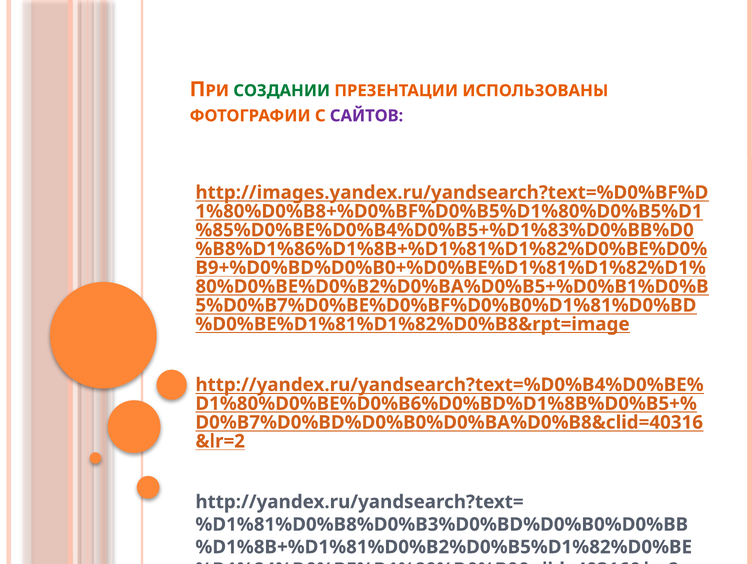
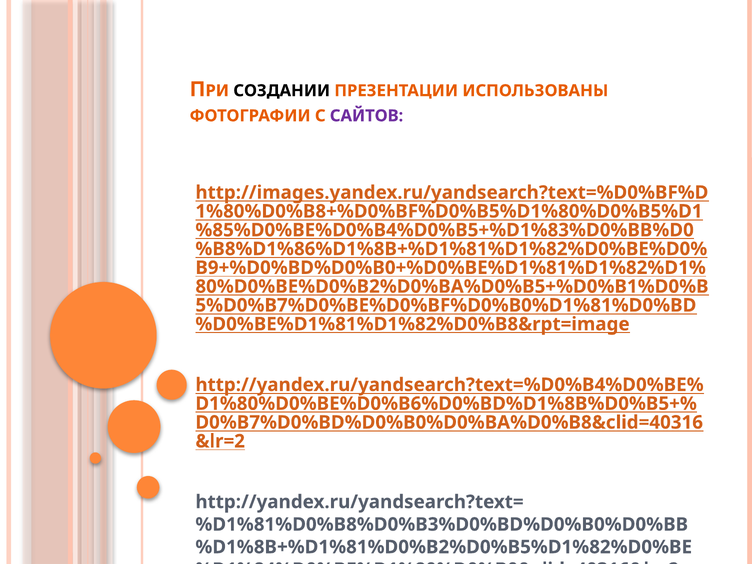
СОЗДАНИИ colour: green -> black (282, 91)
